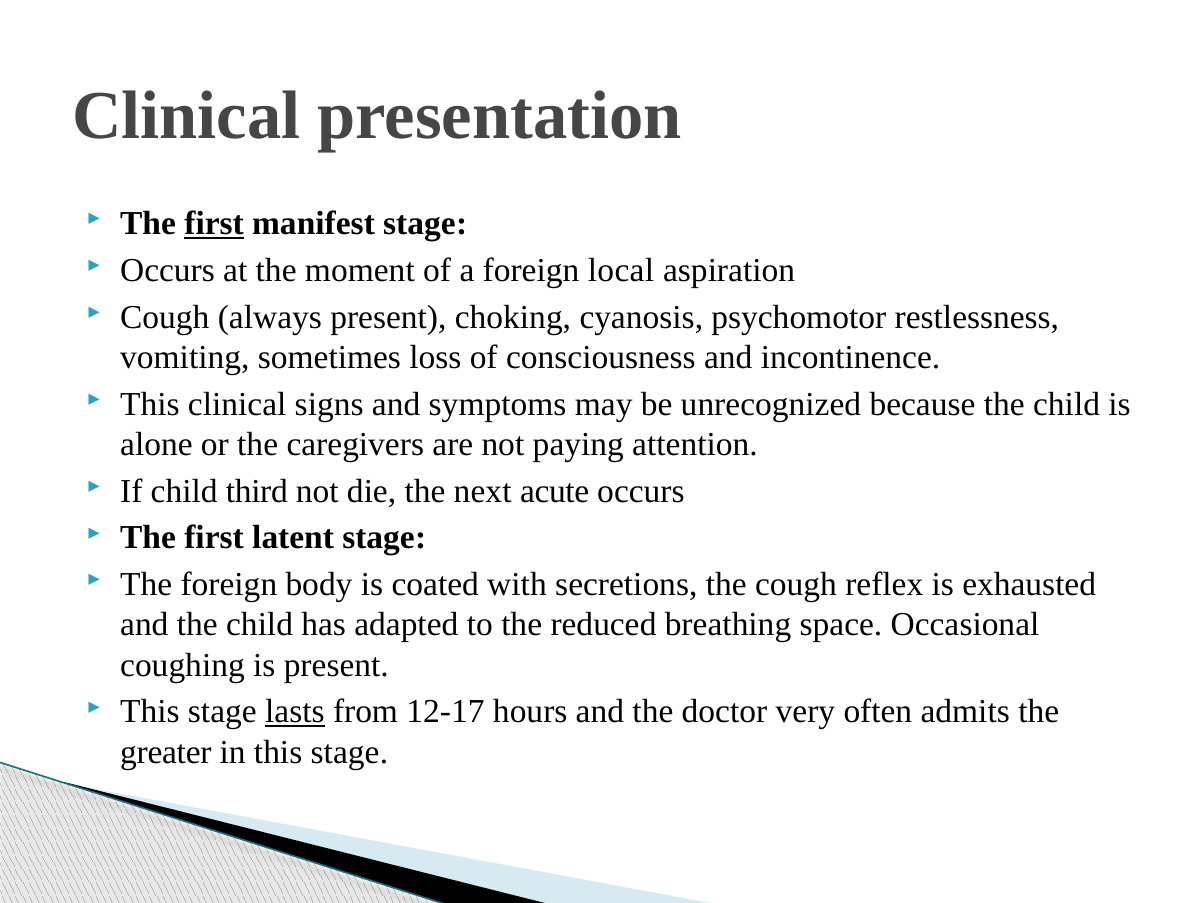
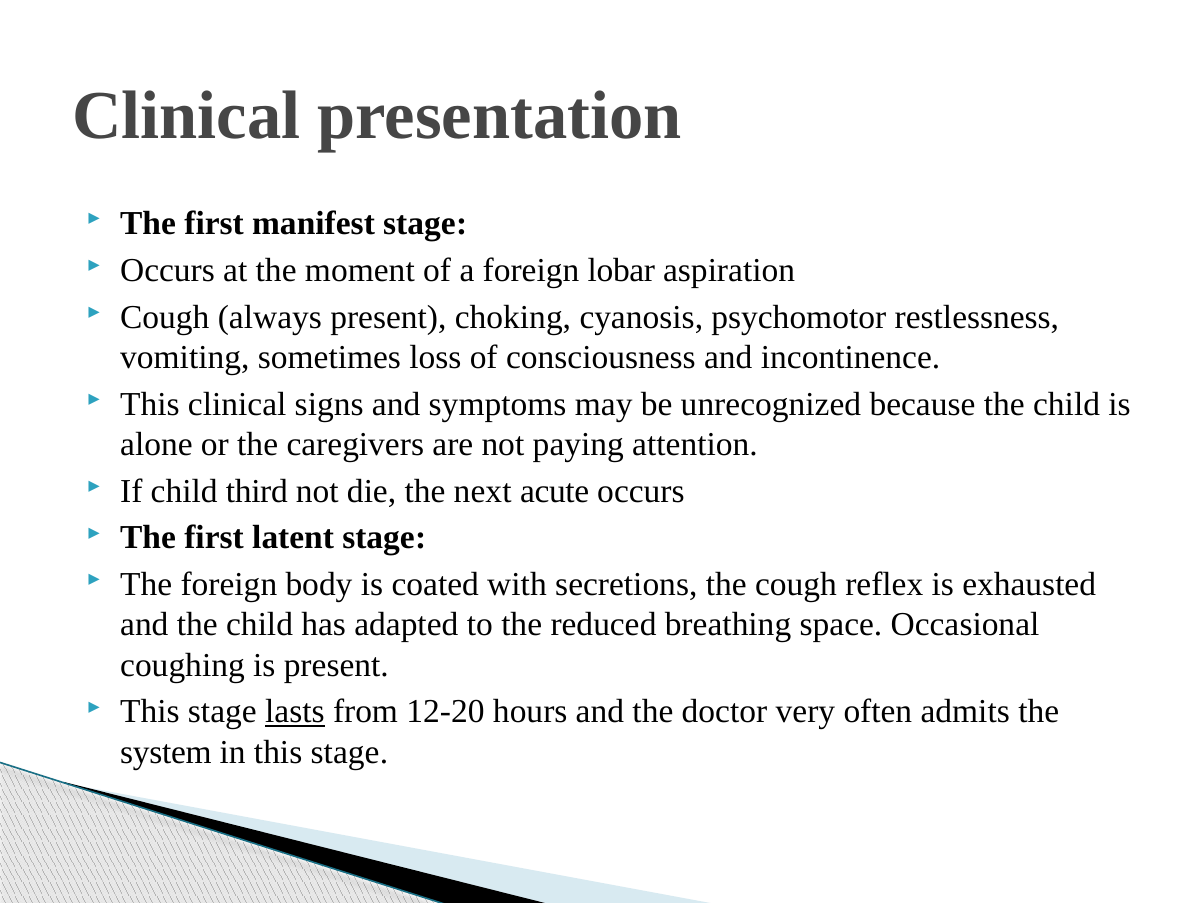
first underline: present -> none (214, 223)
local: local -> lobar (621, 270)
12-17: 12-17 -> 12-20 (445, 712)
greater: greater -> system (166, 752)
